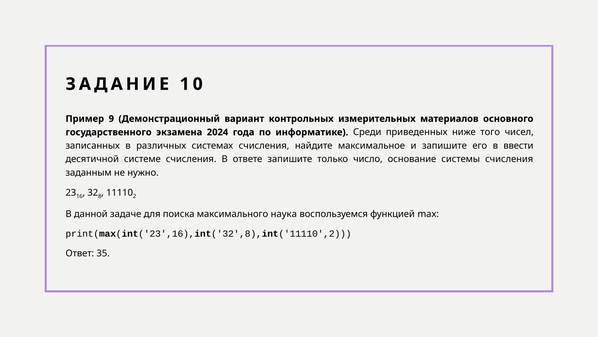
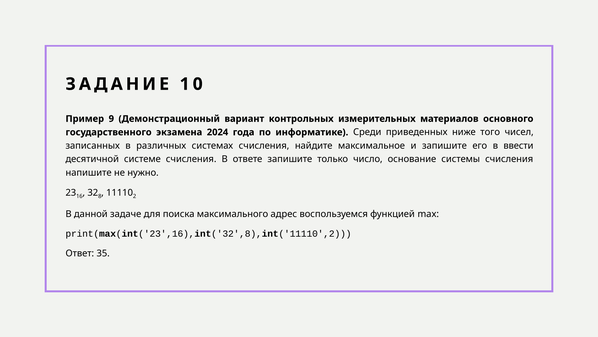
заданным: заданным -> напишите (89, 172)
наука: наука -> адрес (284, 214)
